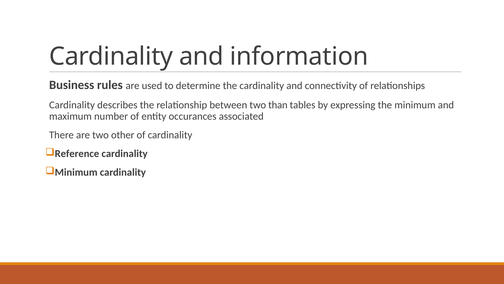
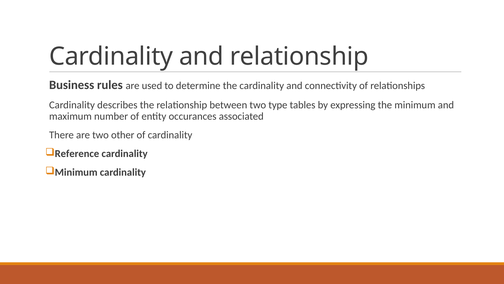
and information: information -> relationship (299, 56)
than: than -> type (278, 105)
